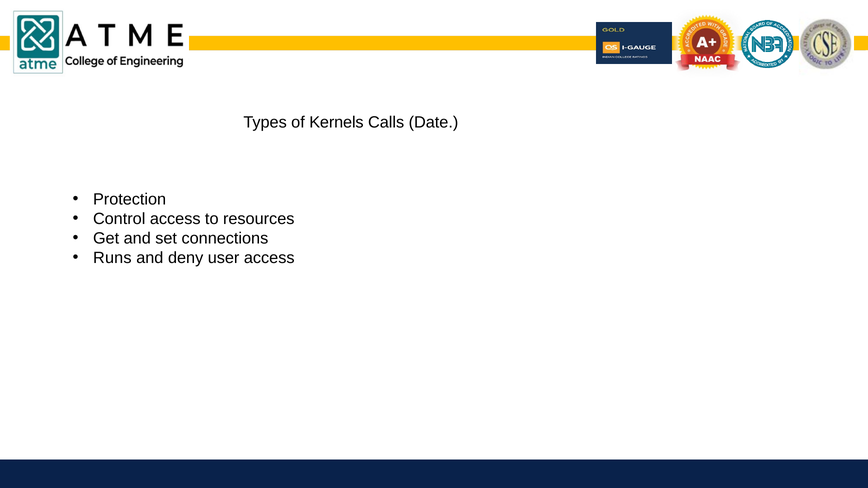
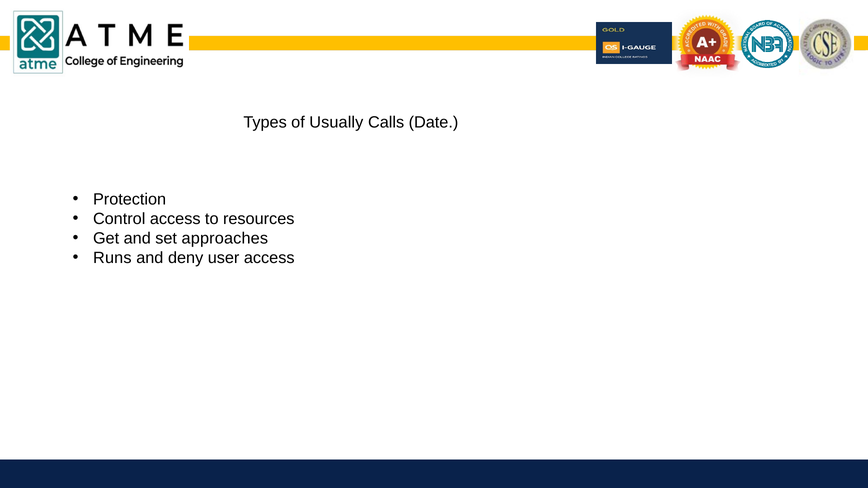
Kernels: Kernels -> Usually (336, 123)
connections: connections -> approaches (225, 238)
